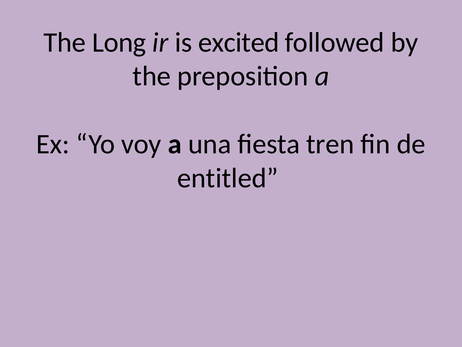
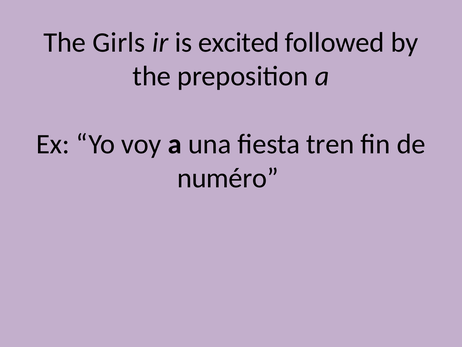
Long: Long -> Girls (119, 42)
entitled: entitled -> numéro (228, 178)
